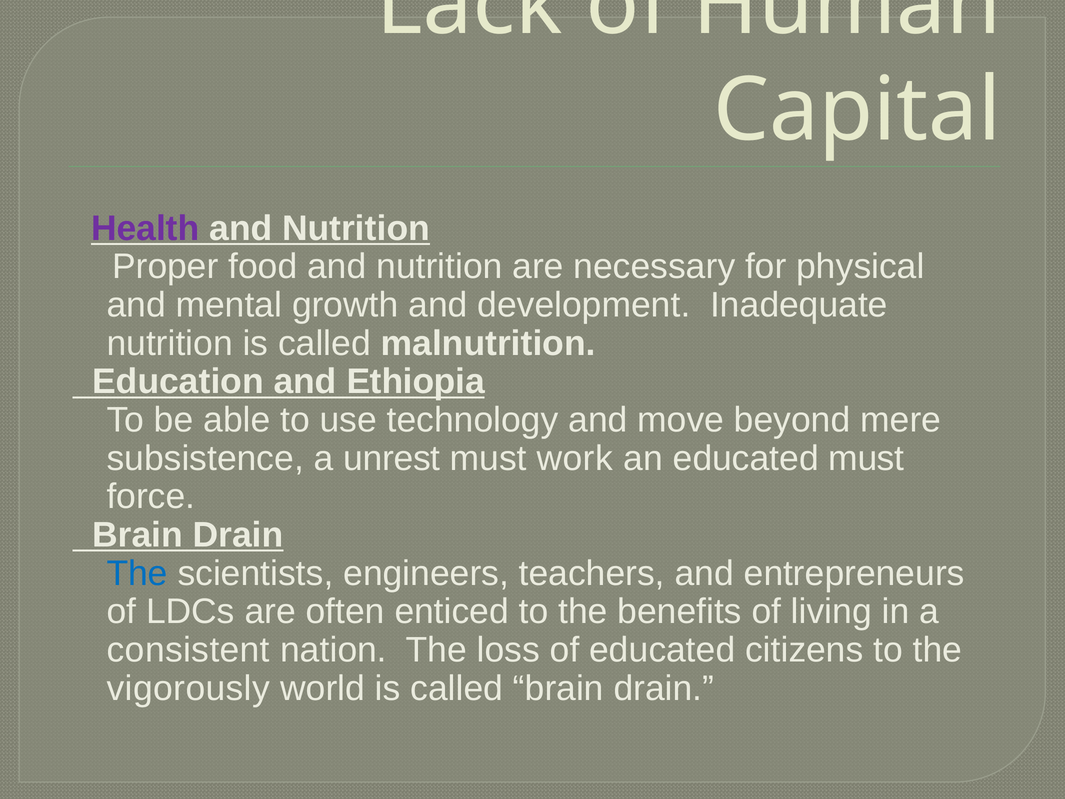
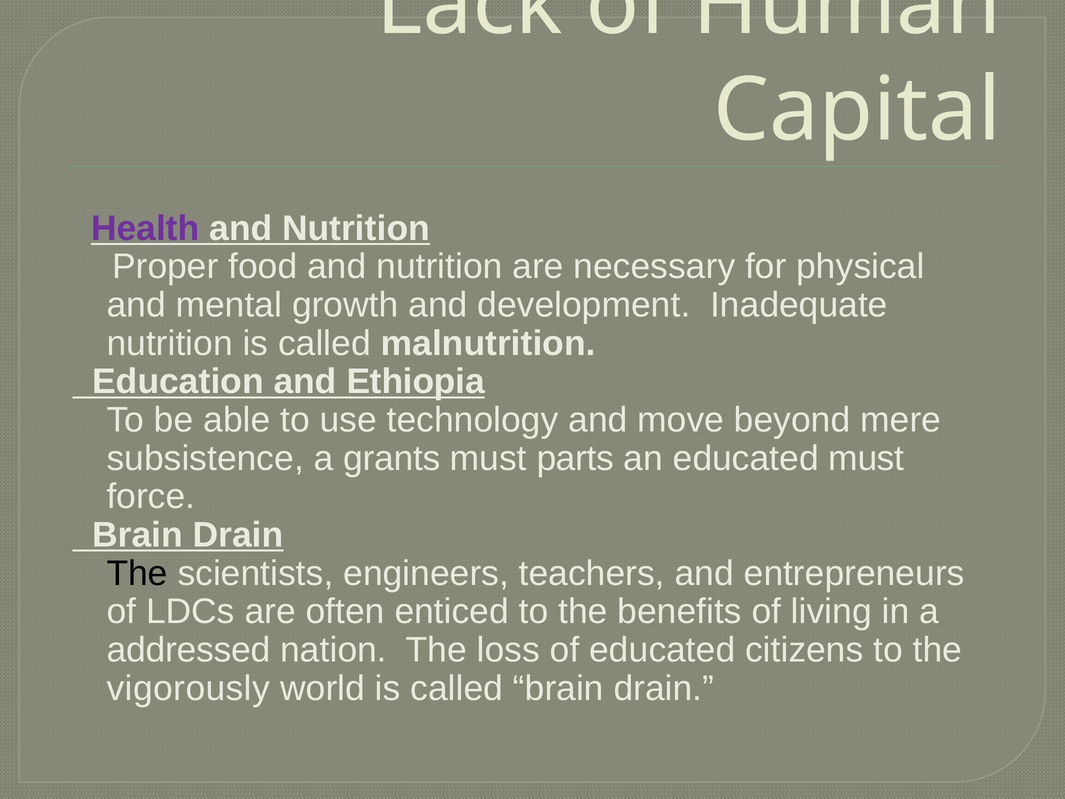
unrest: unrest -> grants (392, 458)
work: work -> parts (575, 458)
The colour: blue -> black (137, 573)
consistent: consistent -> addressed (189, 650)
